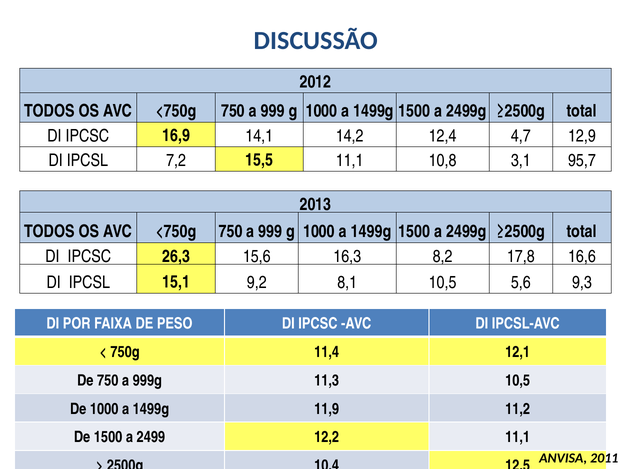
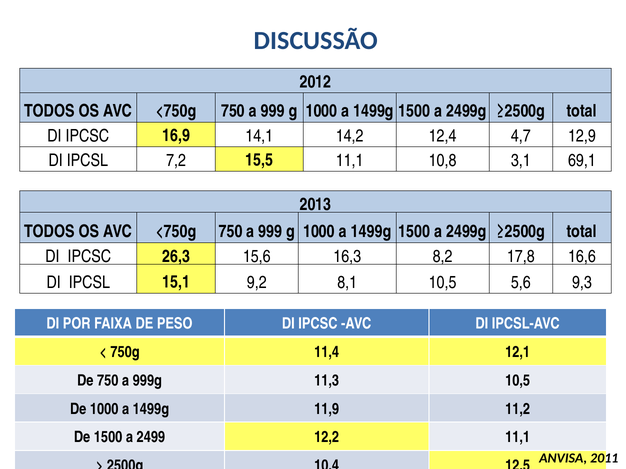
95,7: 95,7 -> 69,1 (582, 160)
